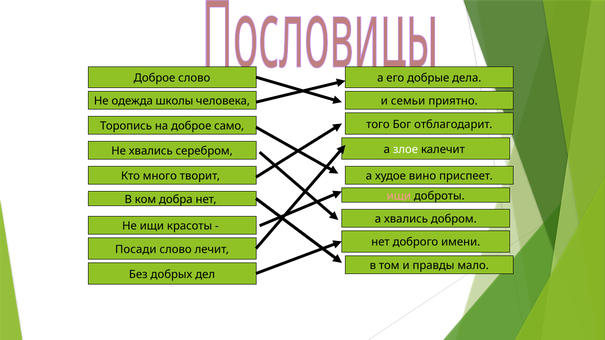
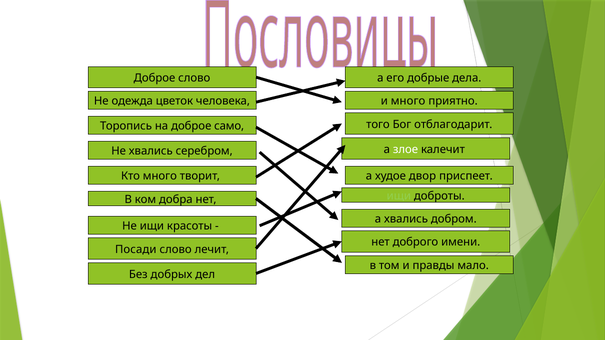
школы: школы -> цветок (174, 101)
и семьи: семьи -> много (408, 101)
вино: вино -> двор (422, 176)
ищи colour: pink -> light green (399, 196)
